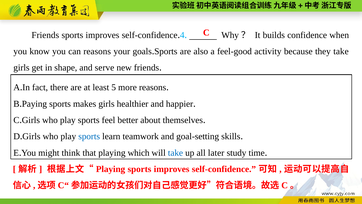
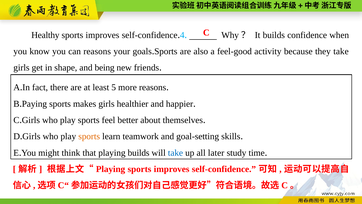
Friends: Friends -> Healthy (45, 35)
serve: serve -> being (105, 68)
sports colour: blue -> orange (89, 136)
playing which: which -> builds (139, 153)
